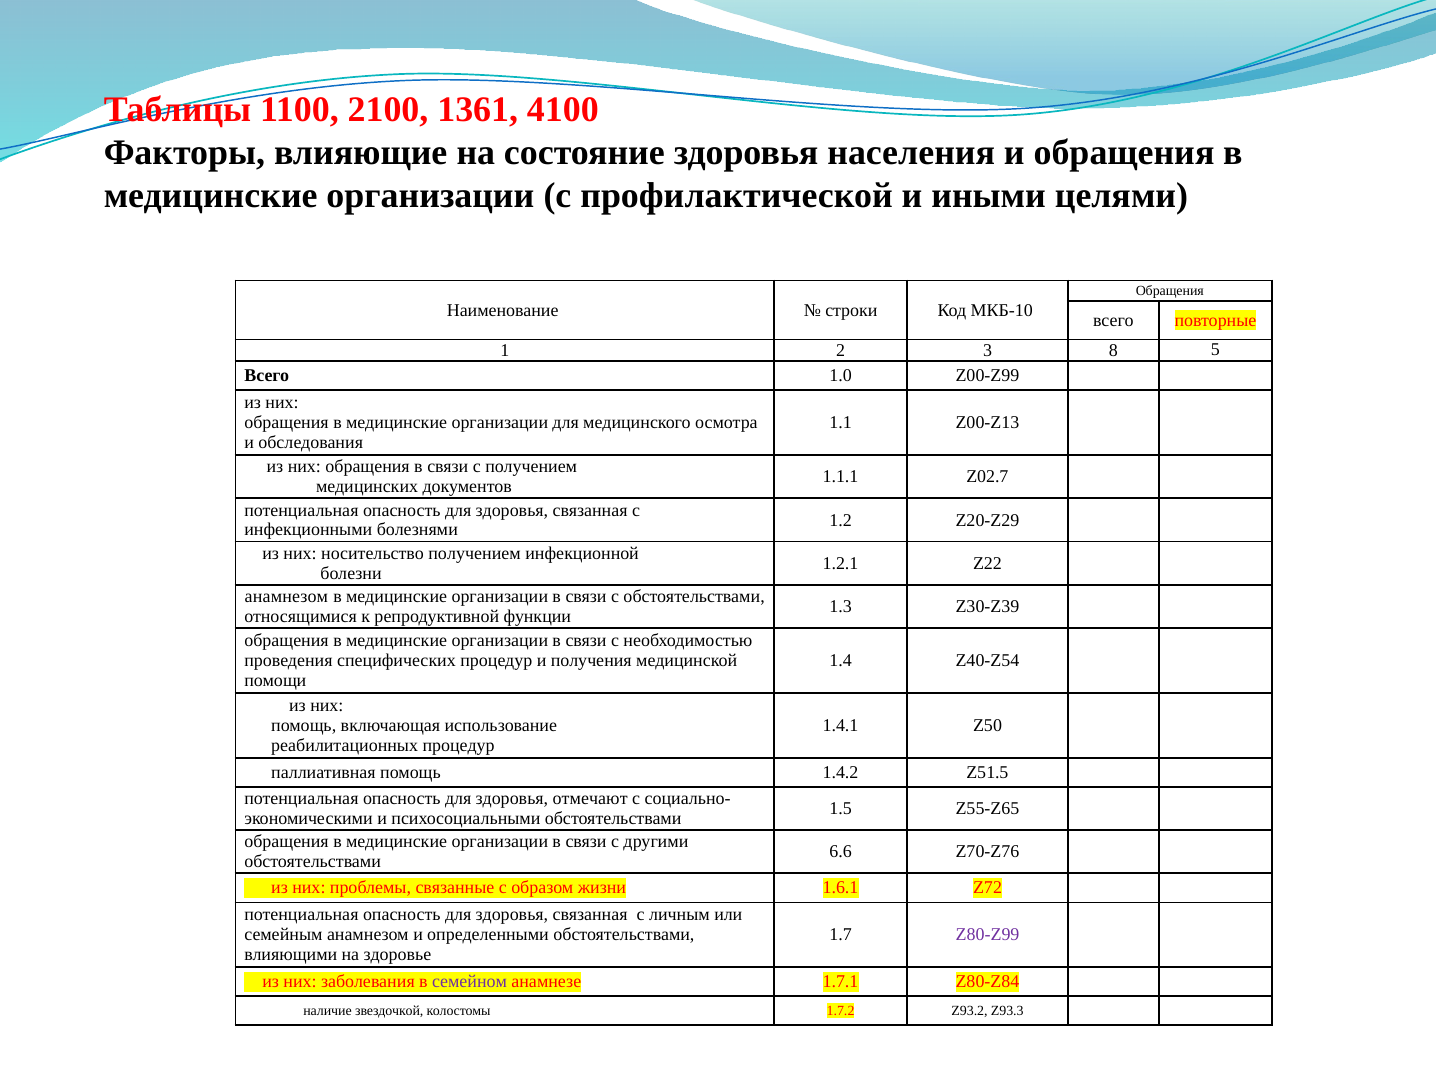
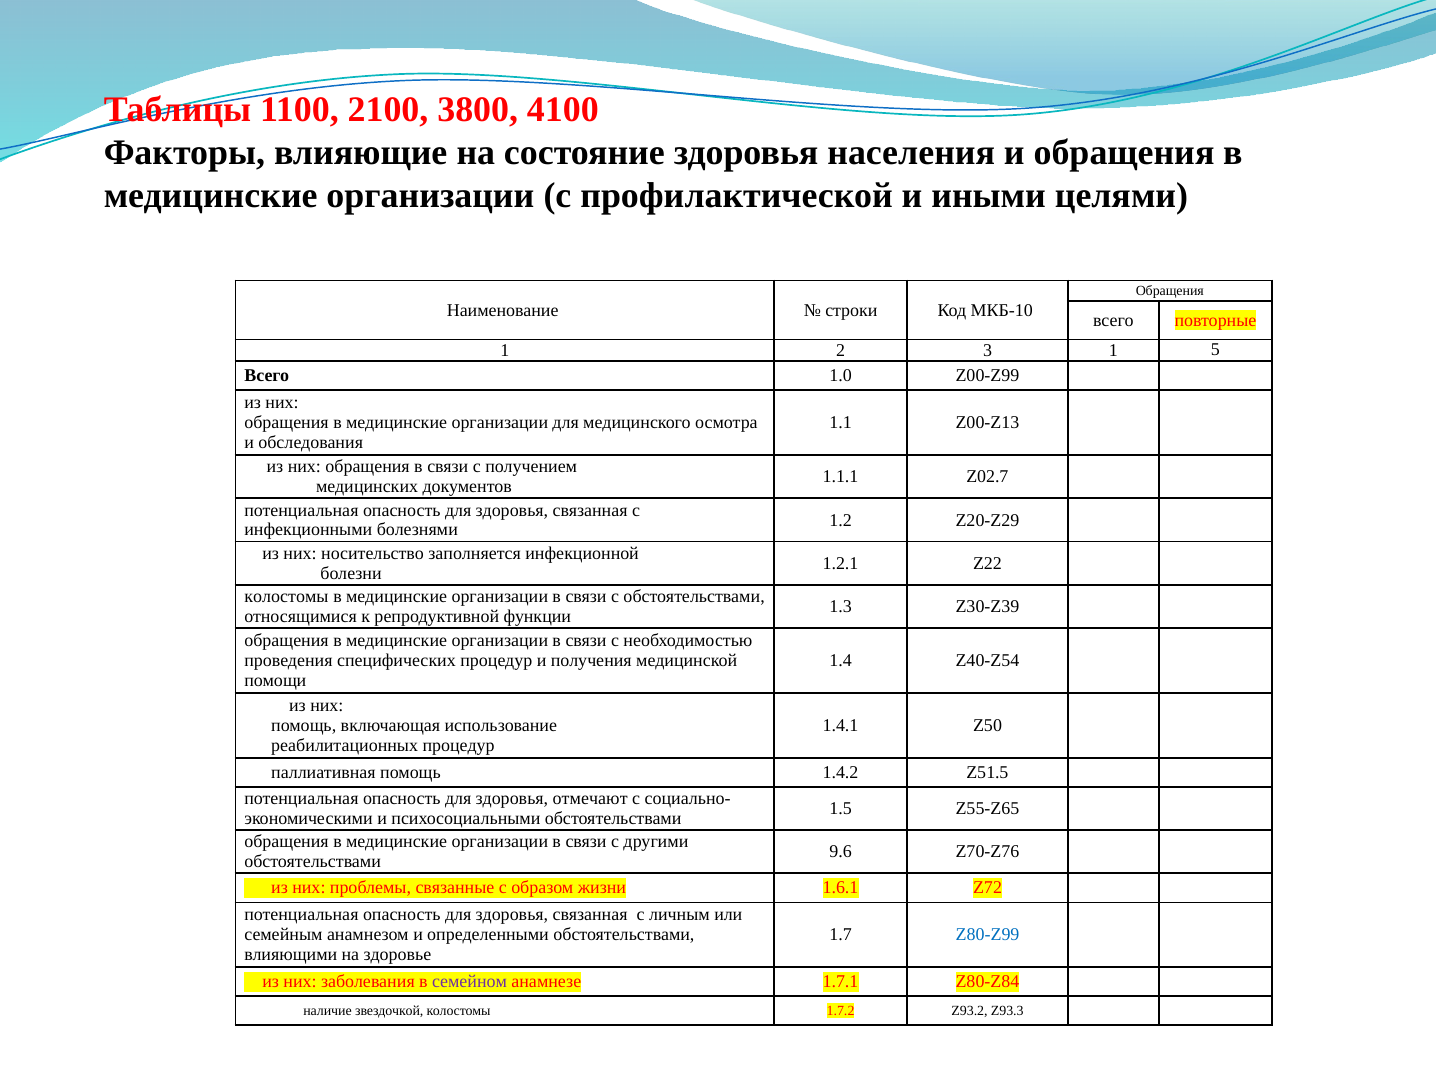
1361: 1361 -> 3800 (478, 110)
3 8: 8 -> 1 (1113, 350)
носительство получением: получением -> заполняется (475, 553)
анамнезом: анамнезом -> колостомы (286, 597)
6.6: 6.6 -> 9.6 (841, 852)
Z80-Z99 colour: purple -> blue (988, 935)
